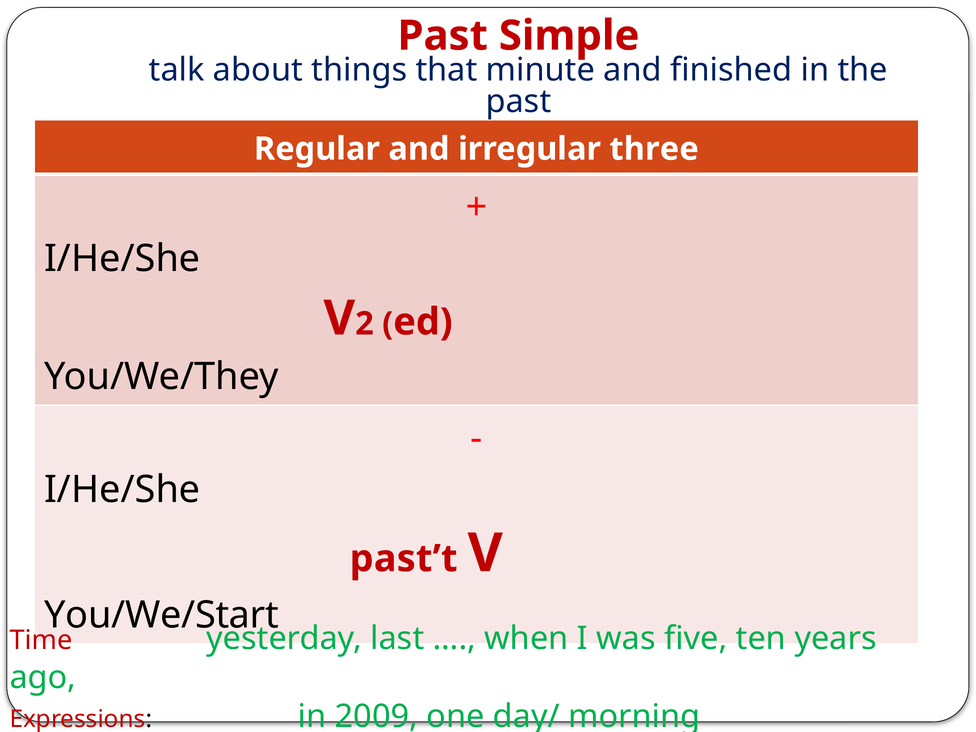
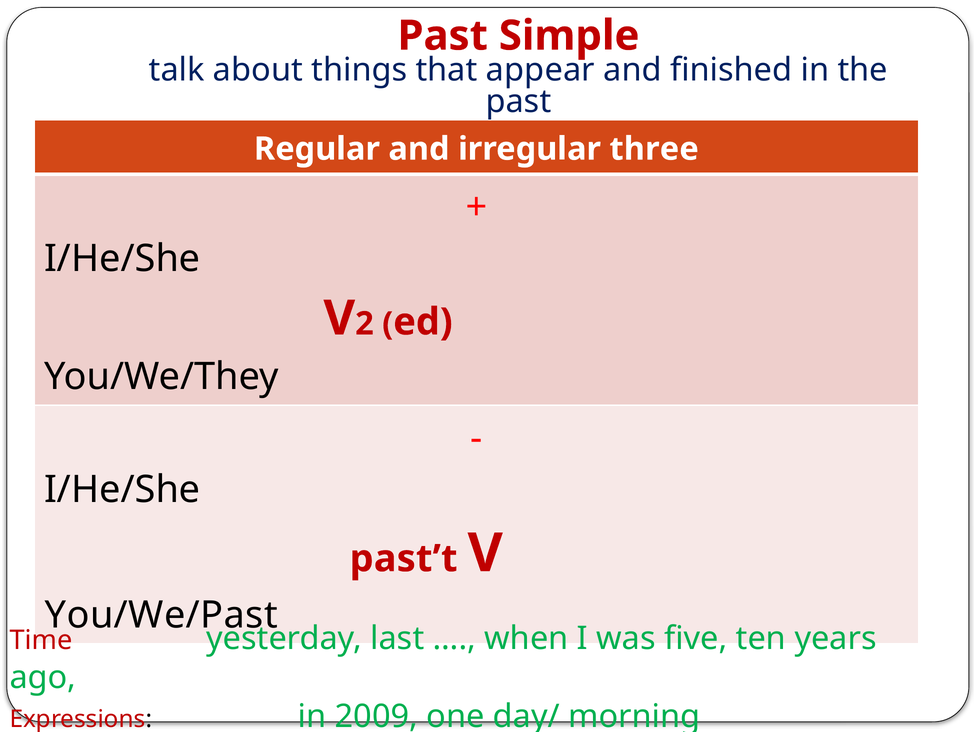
minute: minute -> appear (540, 70)
You/We/Start: You/We/Start -> You/We/Past (161, 615)
